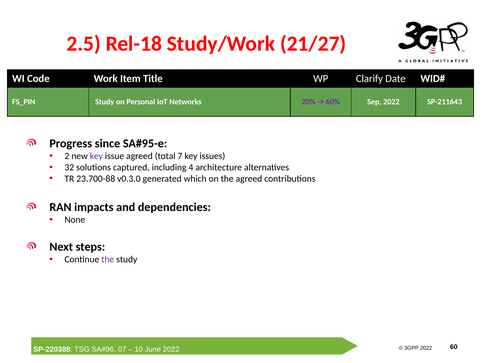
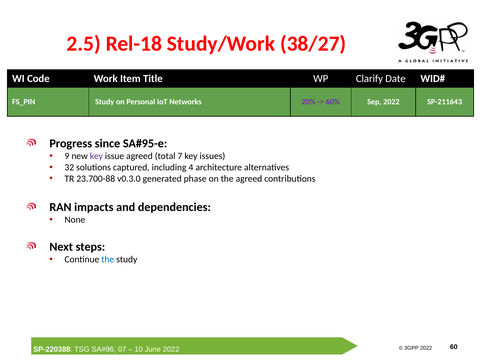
21/27: 21/27 -> 38/27 (313, 44)
2: 2 -> 9 (67, 156)
which: which -> phase (195, 179)
the colour: purple -> blue (108, 259)
